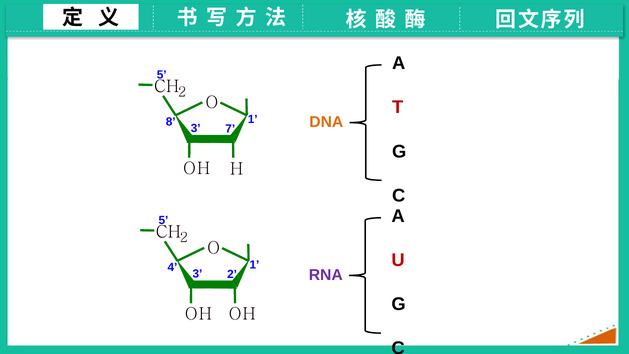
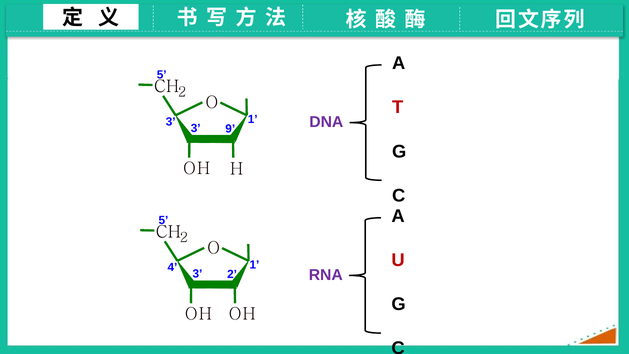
DNA colour: orange -> purple (326, 122)
8: 8 -> 3 (171, 122)
7: 7 -> 9 (230, 129)
